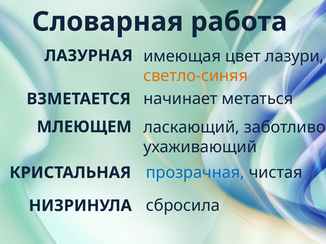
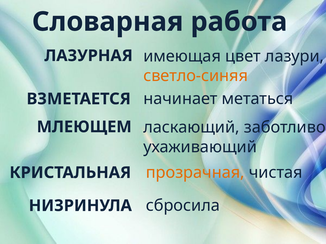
прозрачная colour: blue -> orange (195, 173)
